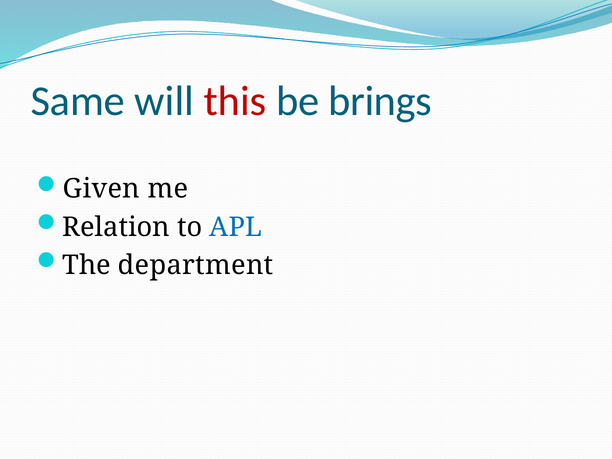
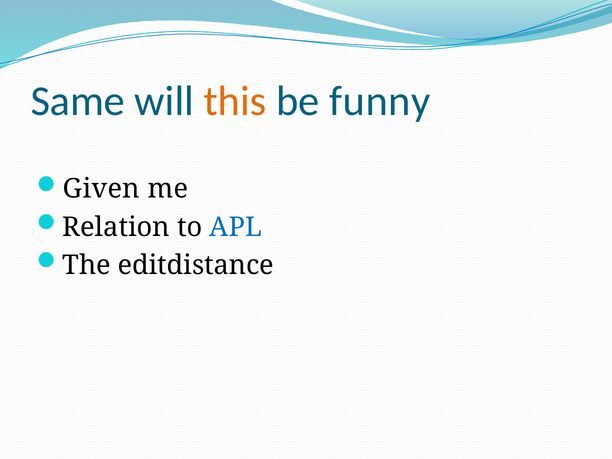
this colour: red -> orange (235, 101)
brings: brings -> funny (380, 101)
department: department -> editdistance (196, 265)
